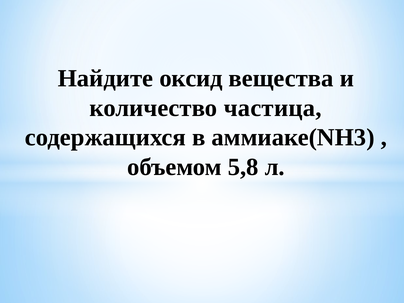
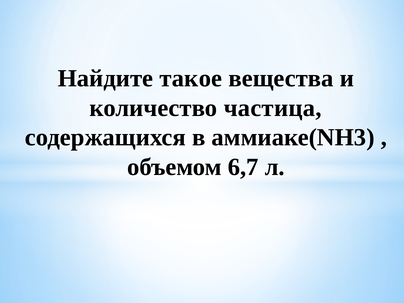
оксид: оксид -> такое (191, 78)
5,8: 5,8 -> 6,7 (243, 167)
